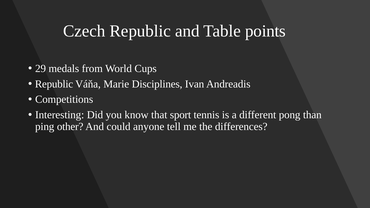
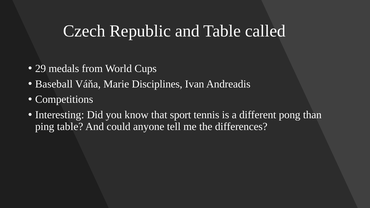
points: points -> called (265, 31)
Republic: Republic -> Baseball (54, 84)
ping other: other -> table (70, 127)
